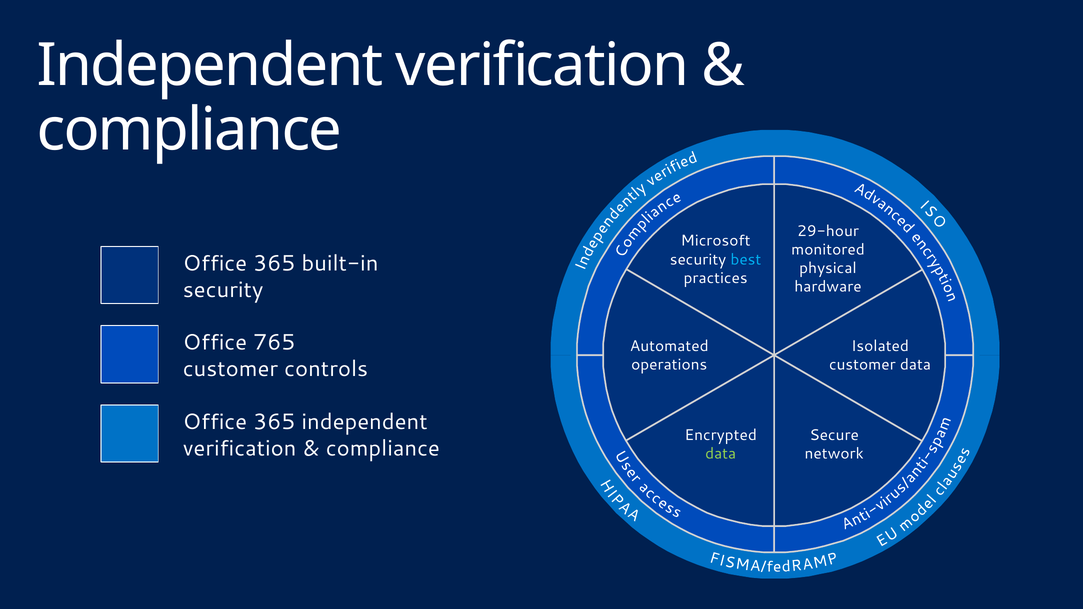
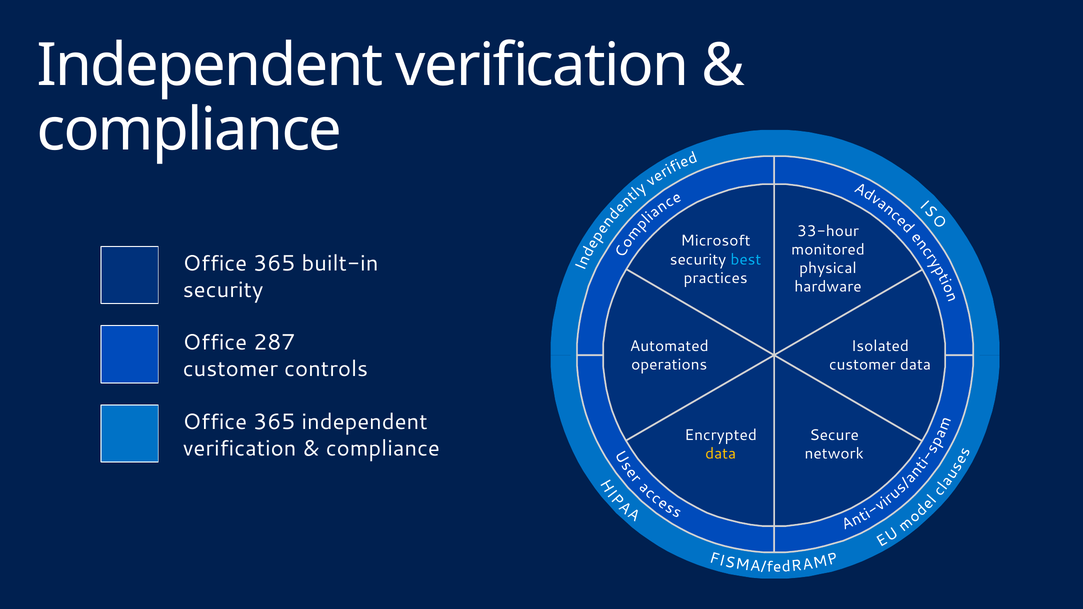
29-hour: 29-hour -> 33-hour (828, 231)
765: 765 -> 287 (274, 343)
data colour: light green -> yellow (721, 454)
